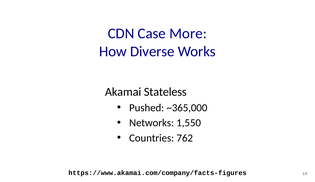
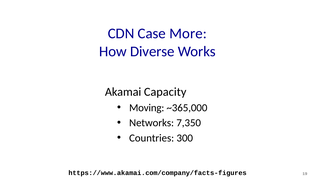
Stateless: Stateless -> Capacity (165, 92)
Pushed: Pushed -> Moving (147, 108)
1,550: 1,550 -> 7,350 (189, 123)
762: 762 -> 300 (185, 138)
